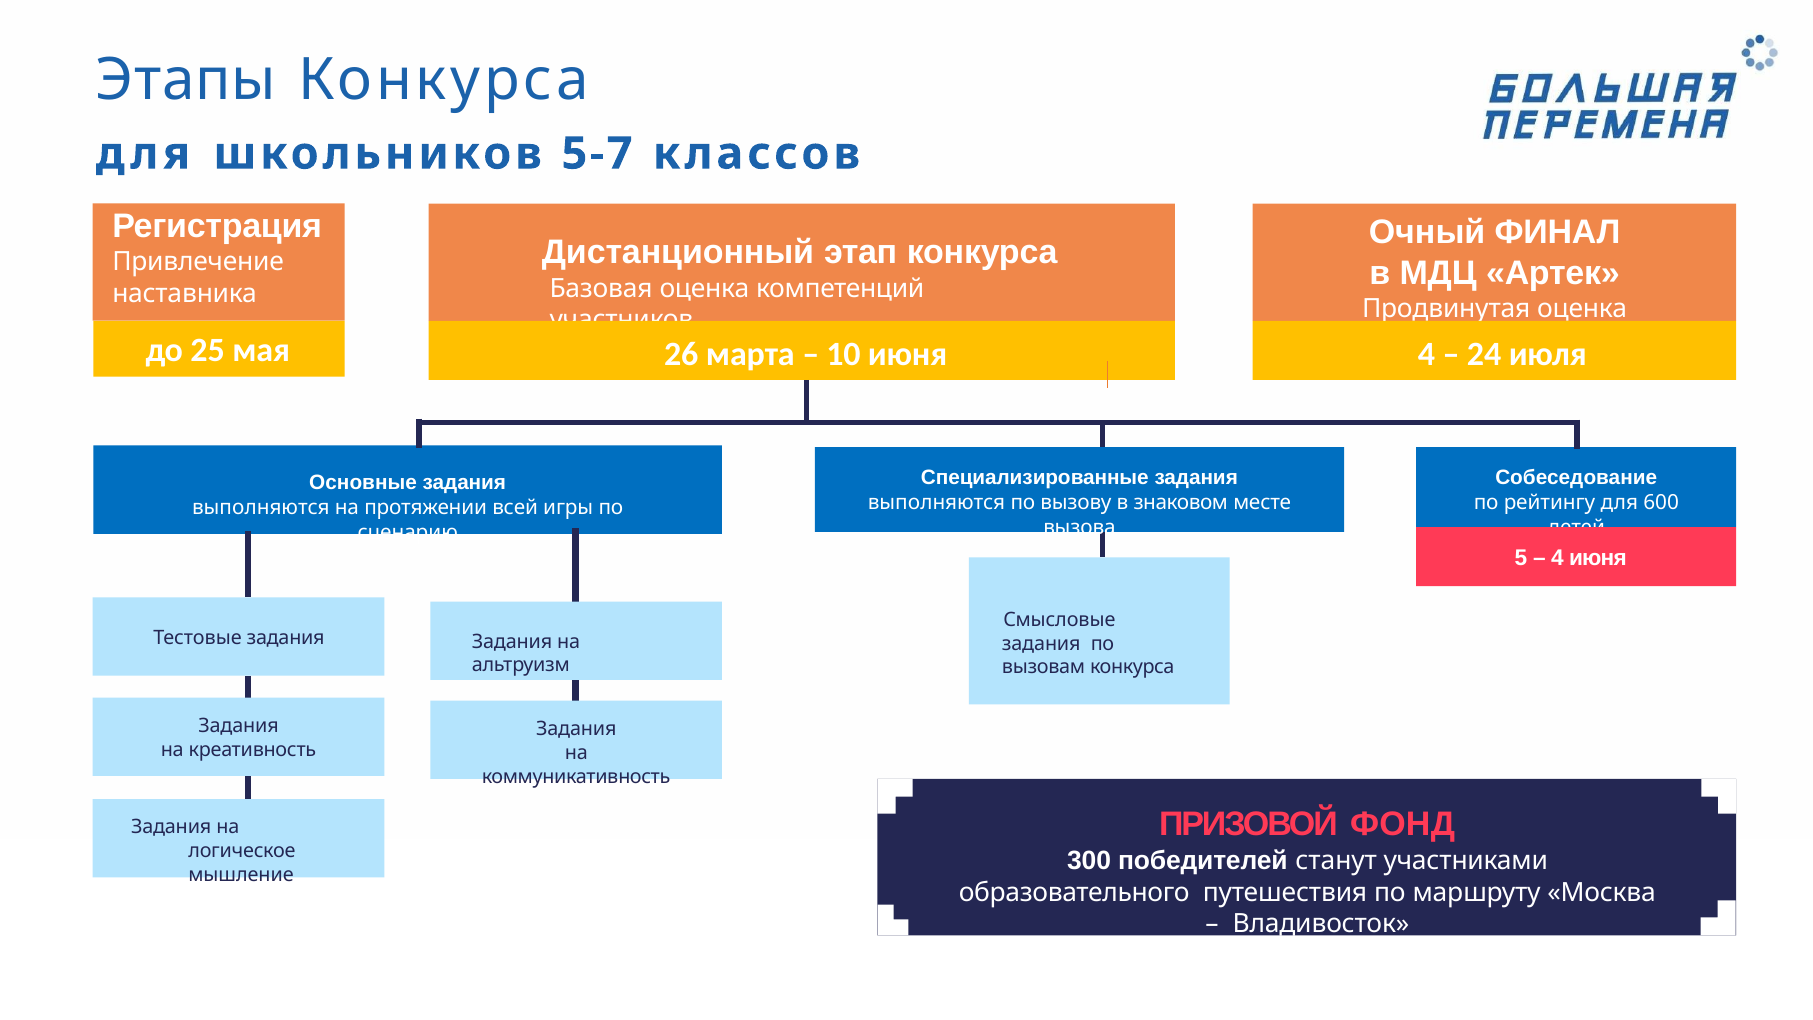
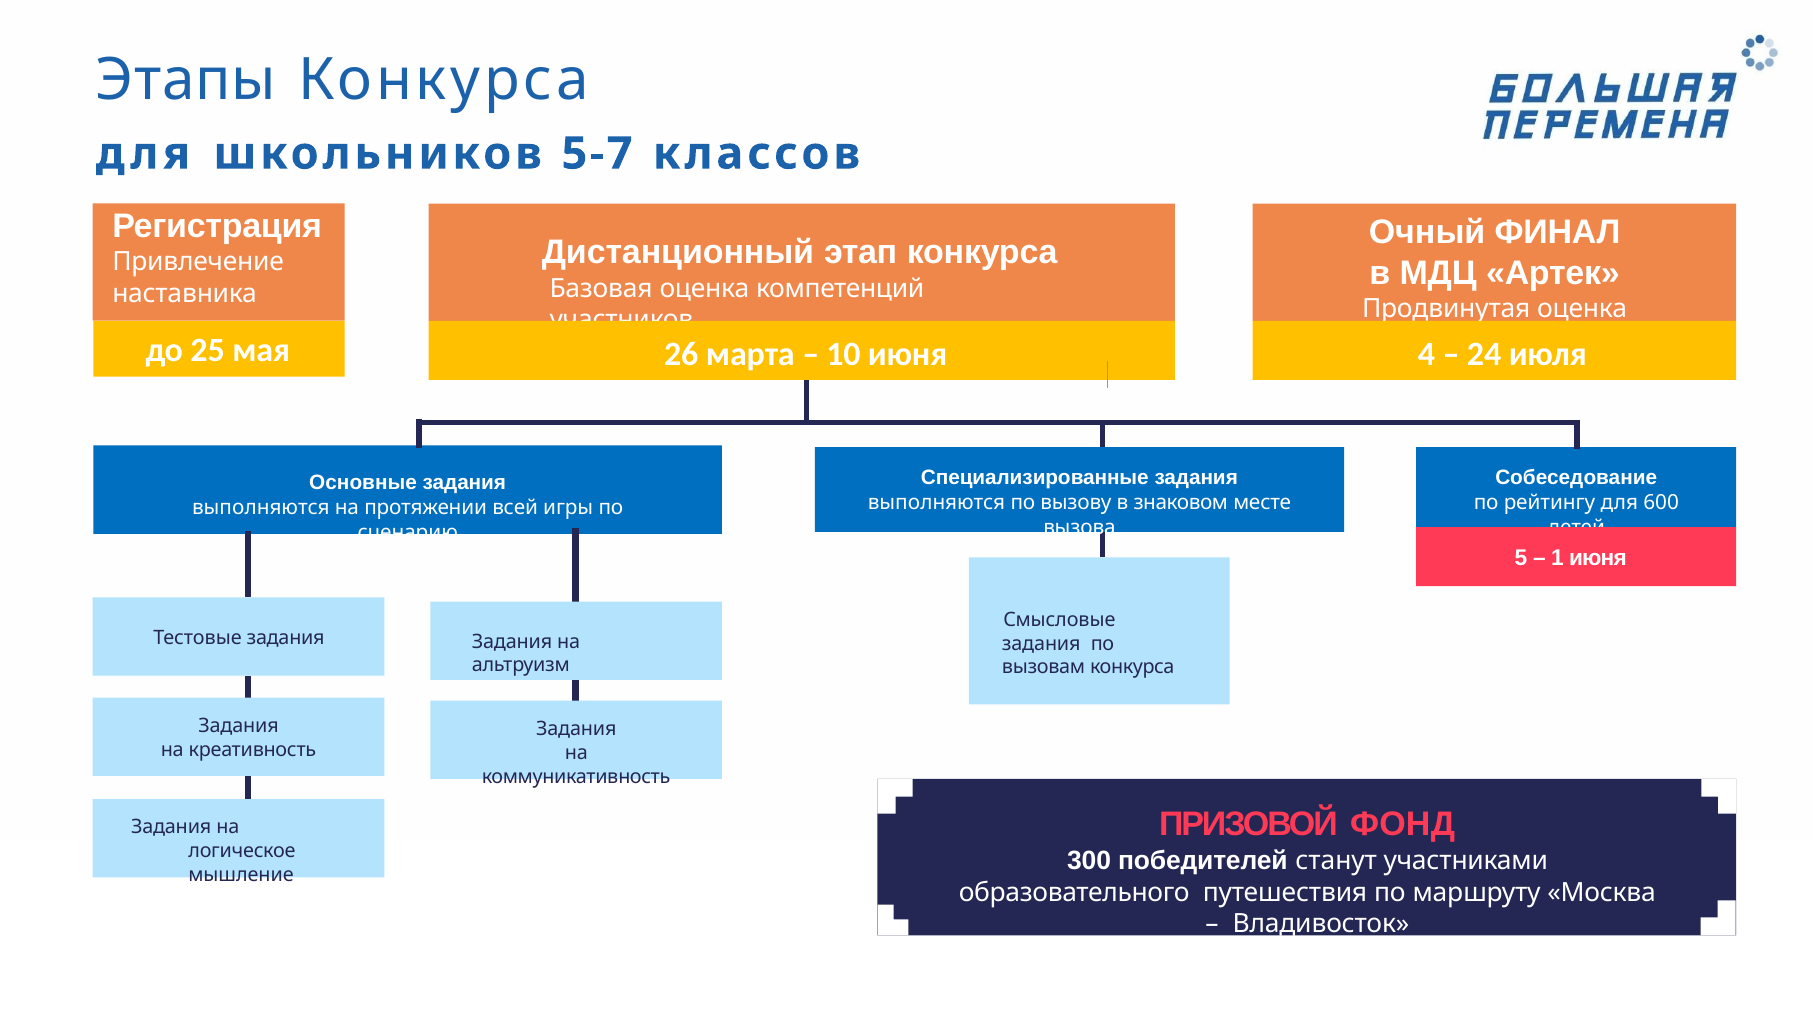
4: 4 -> 1 (1557, 558)
